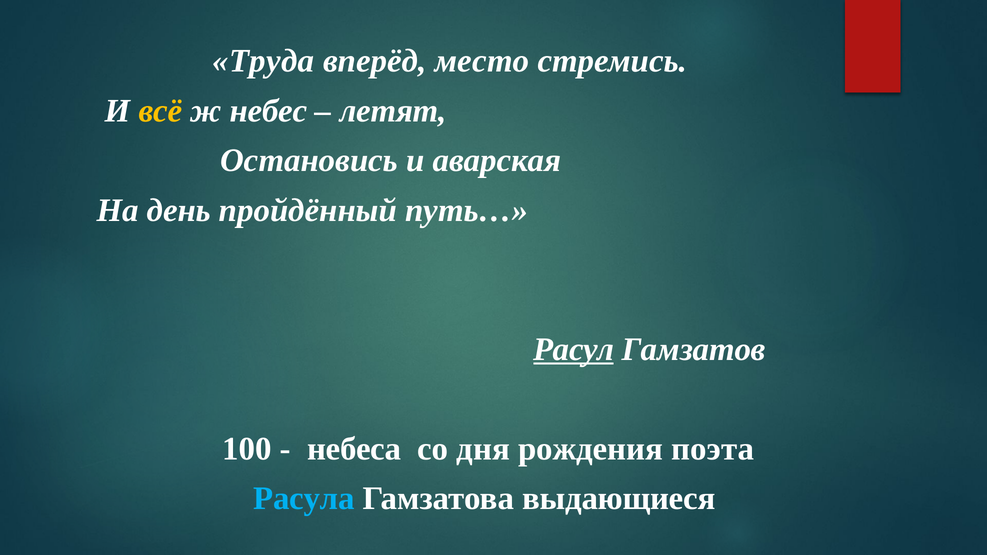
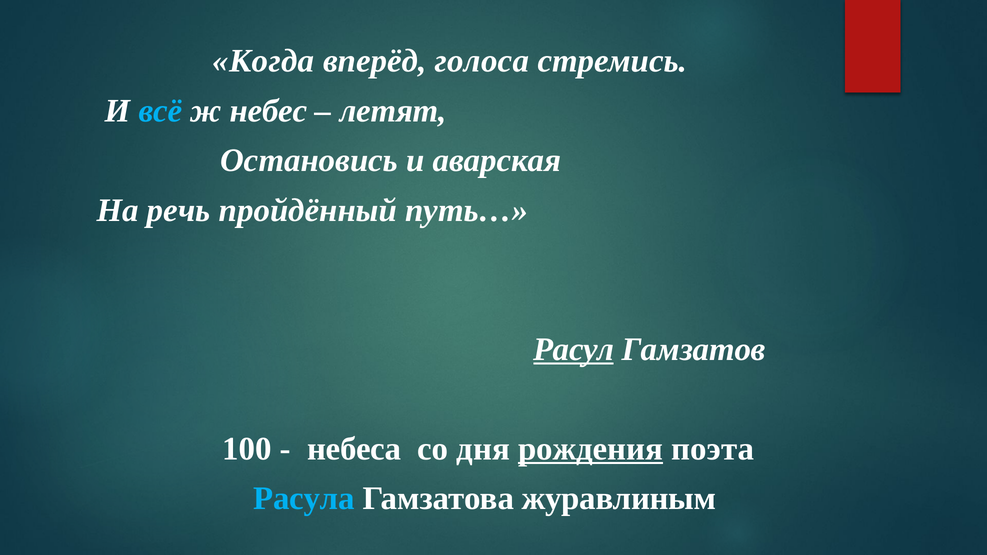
Труда: Труда -> Когда (263, 61)
место: место -> голоса (482, 61)
всё colour: yellow -> light blue (160, 111)
день: день -> речь (179, 210)
рождения underline: none -> present (590, 449)
выдающиеся: выдающиеся -> журавлиным (619, 499)
